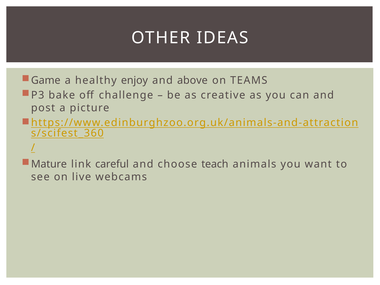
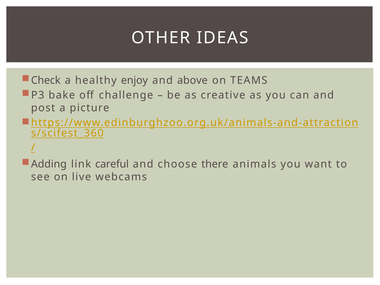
Game: Game -> Check (46, 80)
Mature: Mature -> Adding (49, 164)
teach: teach -> there (215, 164)
